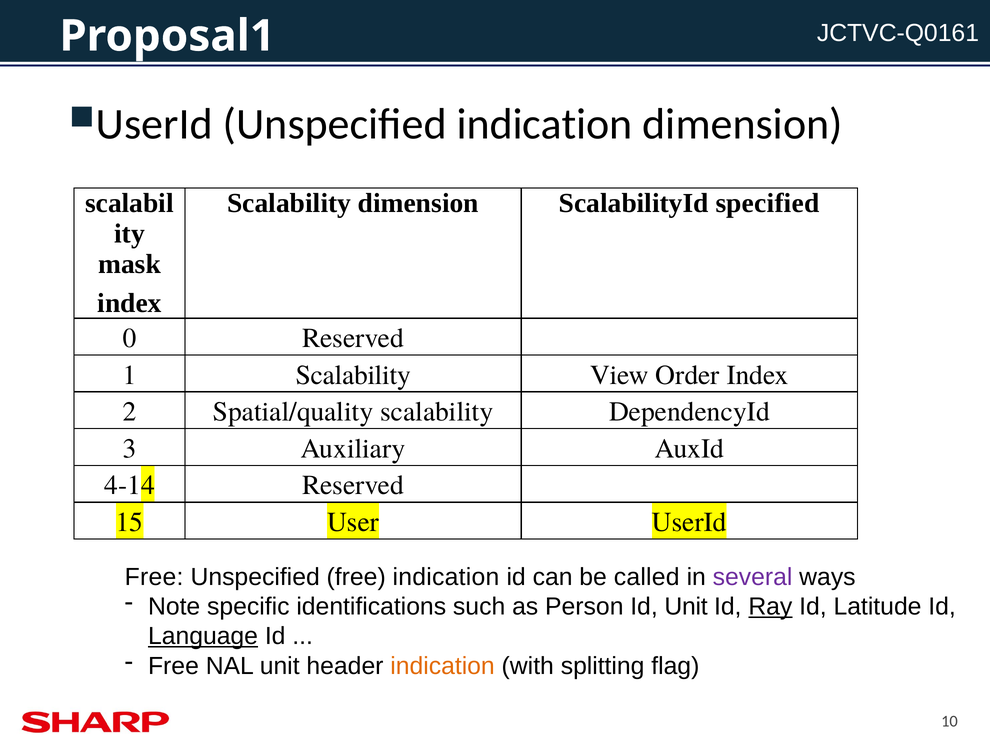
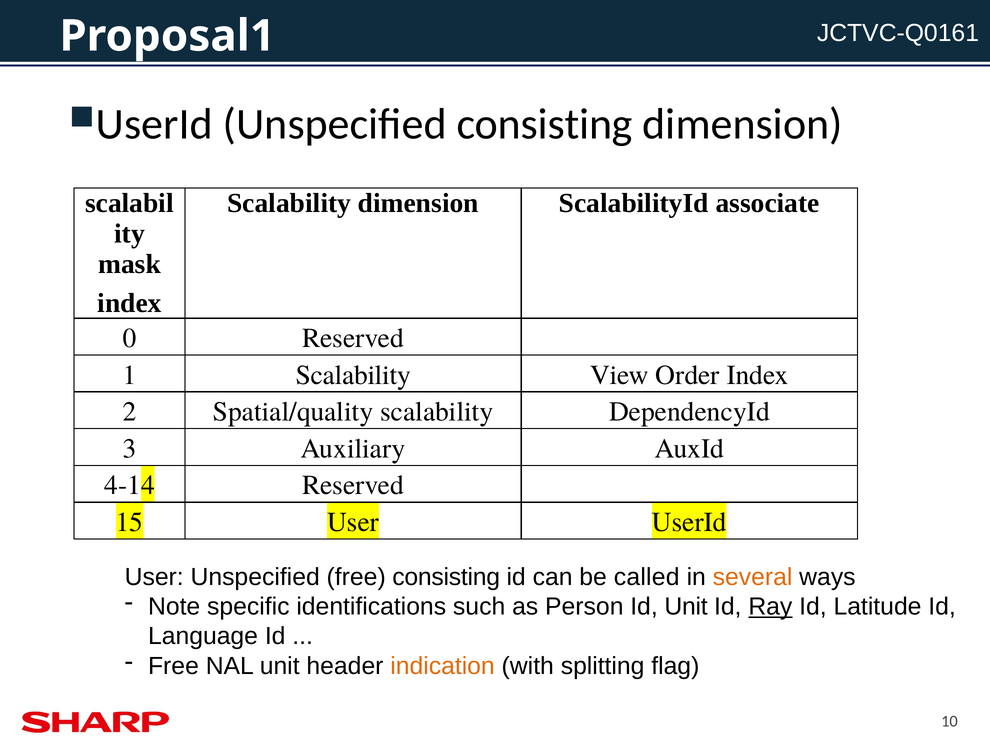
Unspecified indication: indication -> consisting (545, 124)
specified: specified -> associate (768, 204)
Free: Free -> User (154, 577)
free indication: indication -> consisting (446, 577)
several colour: purple -> orange (753, 577)
Language underline: present -> none (203, 637)
